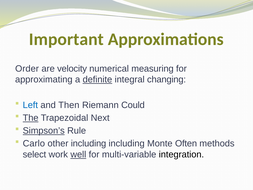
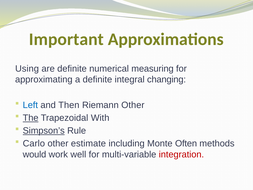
Order: Order -> Using (27, 69)
are velocity: velocity -> definite (72, 69)
definite underline: present -> none (97, 79)
Riemann Could: Could -> Other (133, 105)
Next: Next -> With (100, 118)
other including: including -> estimate (88, 143)
select: select -> would (34, 154)
well underline: present -> none (78, 154)
integration colour: black -> red (181, 154)
